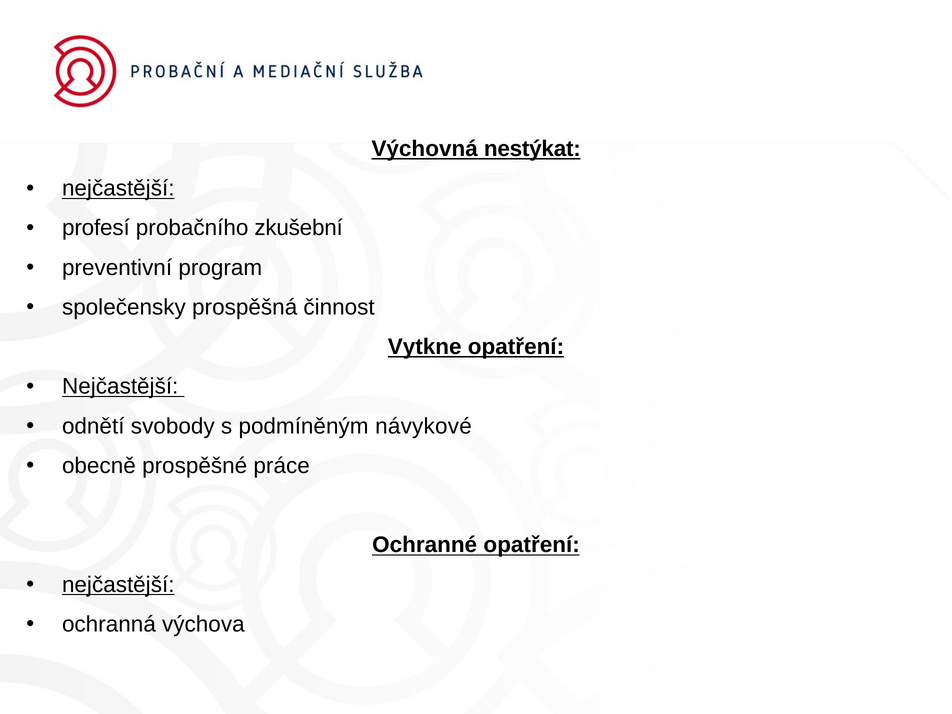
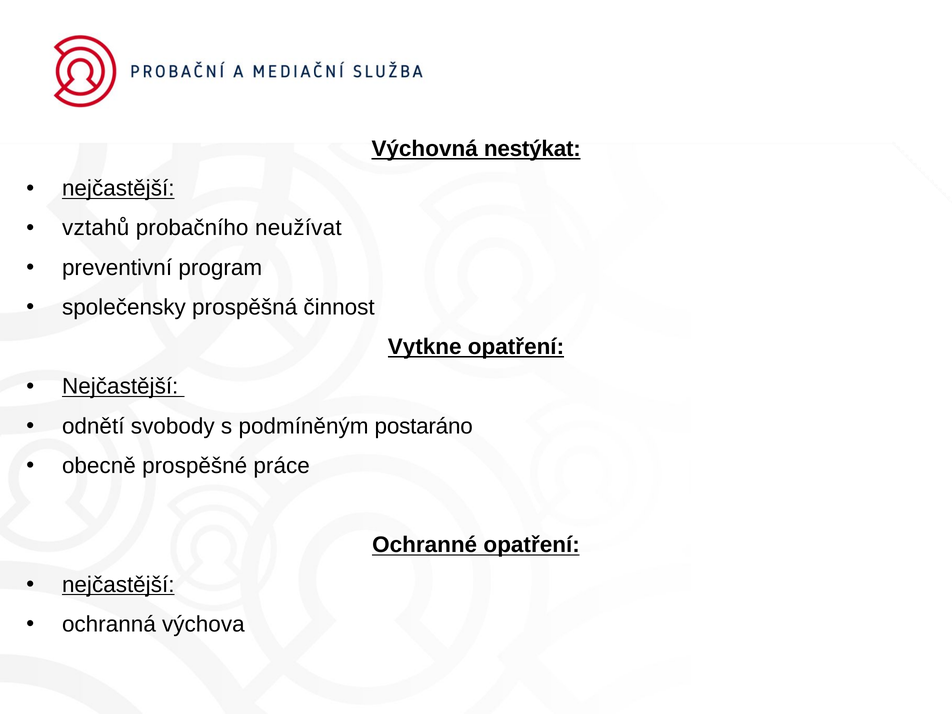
profesí: profesí -> vztahů (96, 228)
zkušební: zkušební -> neužívat (298, 228)
návykové: návykové -> postaráno (424, 426)
